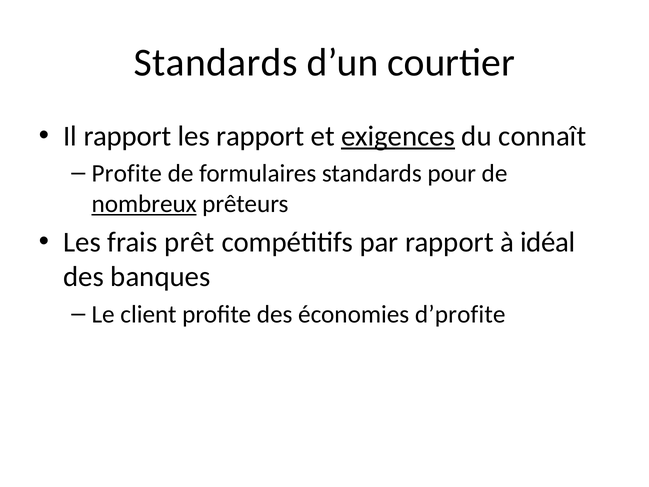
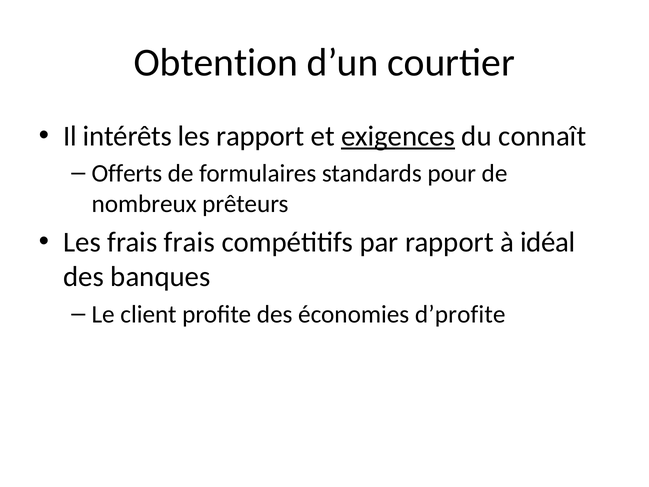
Standards: Standards -> Obtention (216, 63)
Il rapport: rapport -> intérêts (127, 136)
Profite: Profite -> Offerts (127, 173)
nombreux underline: present -> none (144, 204)
frais prêt: prêt -> frais (189, 242)
